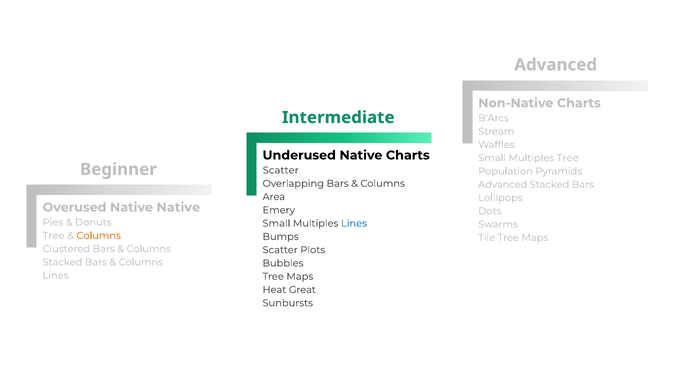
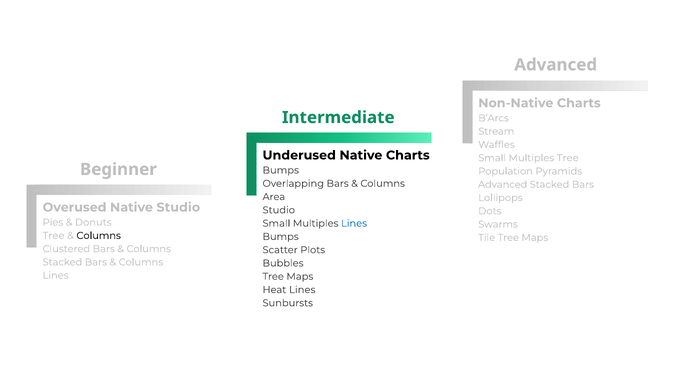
Scatter: Scatter -> Bumps (281, 170)
Native Native: Native -> Studio (178, 208)
Emery: Emery -> Studio (279, 210)
Columns colour: orange -> black (99, 236)
Heat Great: Great -> Lines (302, 290)
